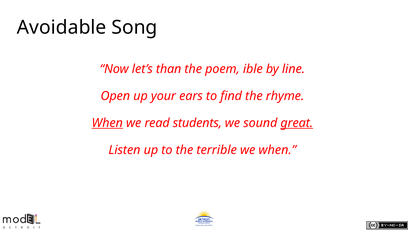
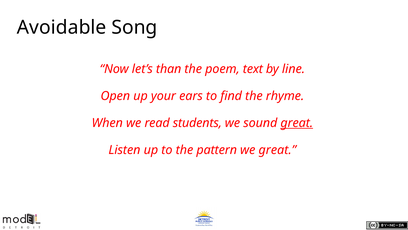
ible: ible -> text (253, 69)
When underline: present -> none (107, 123)
terrible: terrible -> pattern (217, 150)
we when: when -> great (277, 150)
